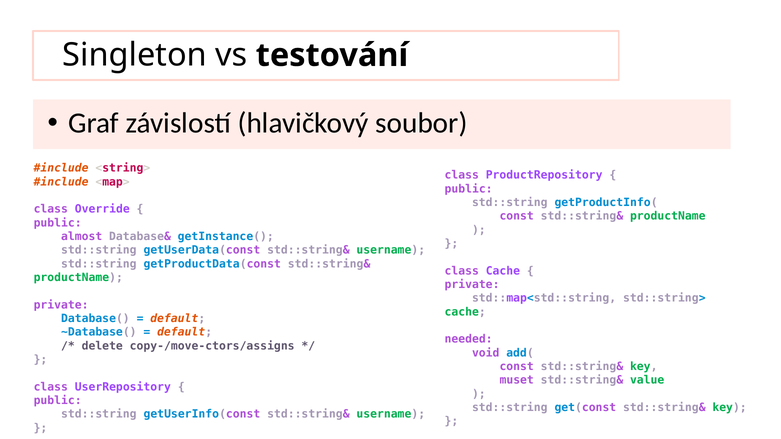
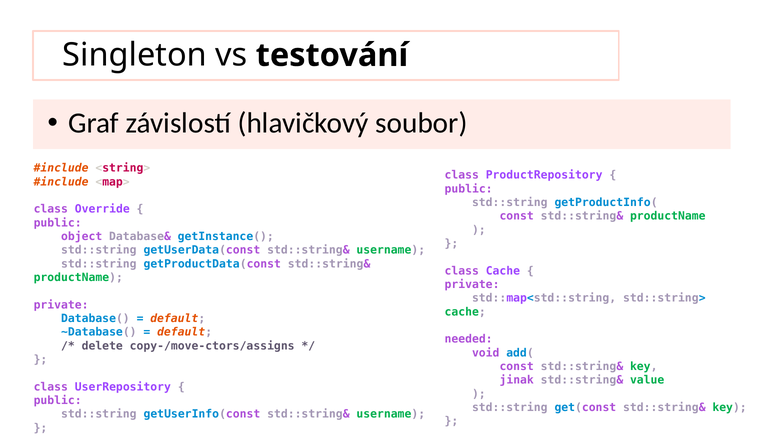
almost: almost -> object (82, 237)
muset: muset -> jinak (517, 380)
